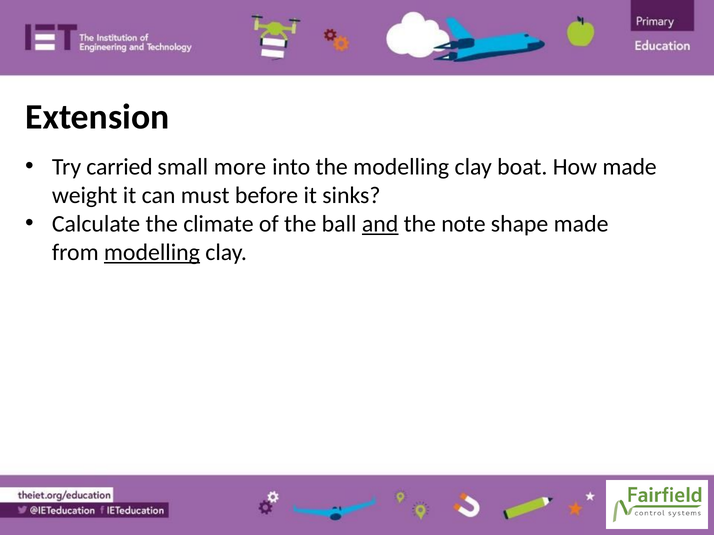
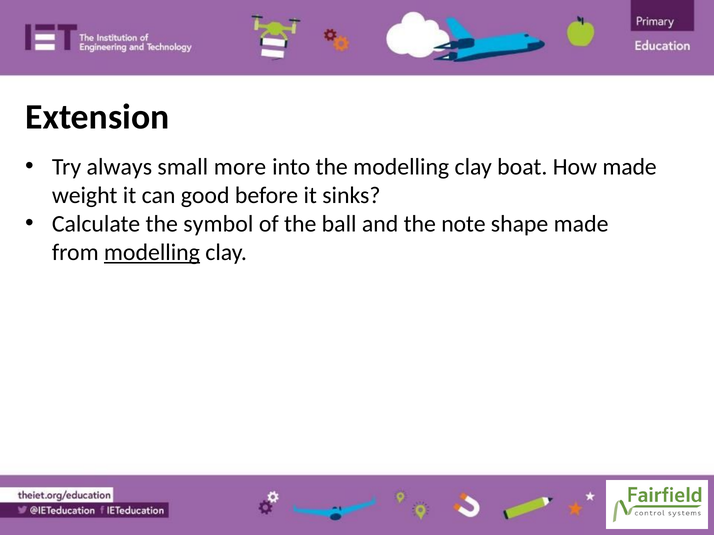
carried: carried -> always (119, 167)
must: must -> good (205, 196)
climate: climate -> symbol (218, 224)
and underline: present -> none (380, 224)
